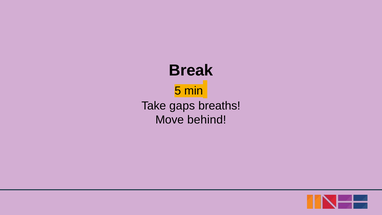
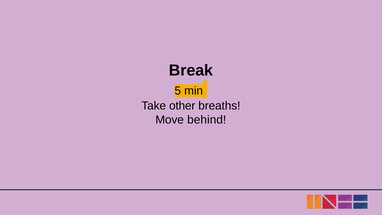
gaps: gaps -> other (182, 106)
